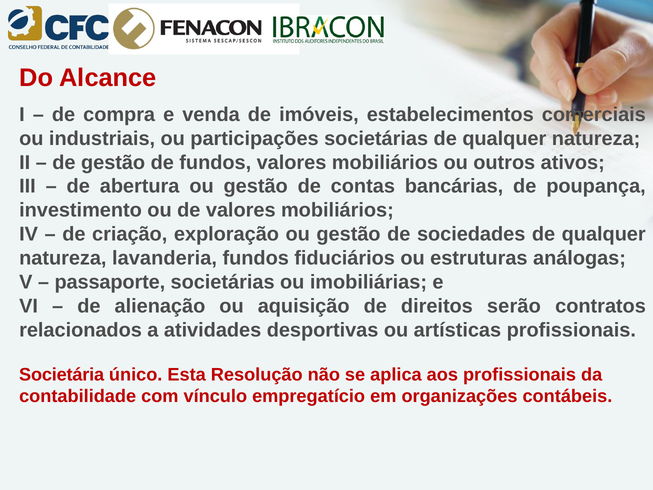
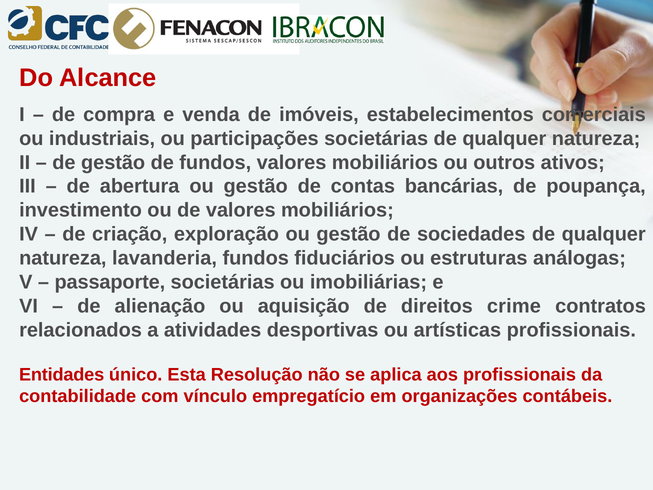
serão: serão -> crime (514, 306)
Societária: Societária -> Entidades (62, 374)
